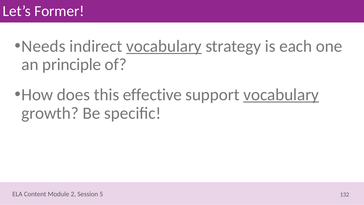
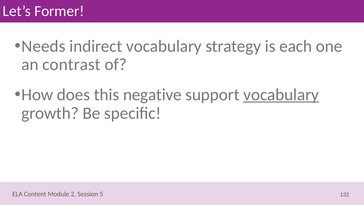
vocabulary underline: present -> none (164, 46)
principle: principle -> contrast (72, 65)
effective: effective -> negative (152, 95)
